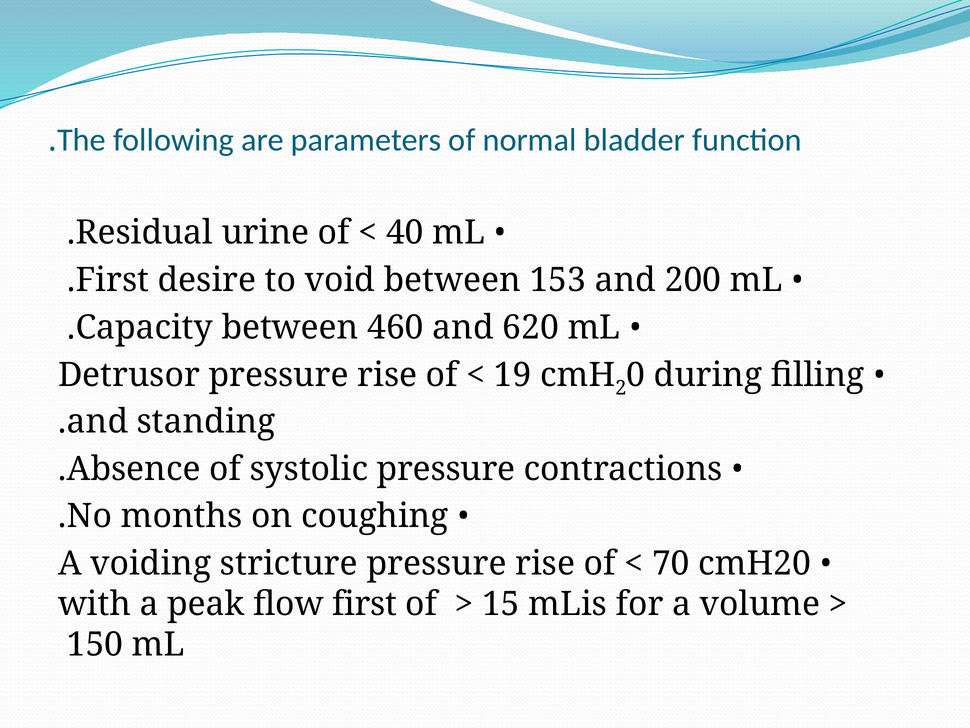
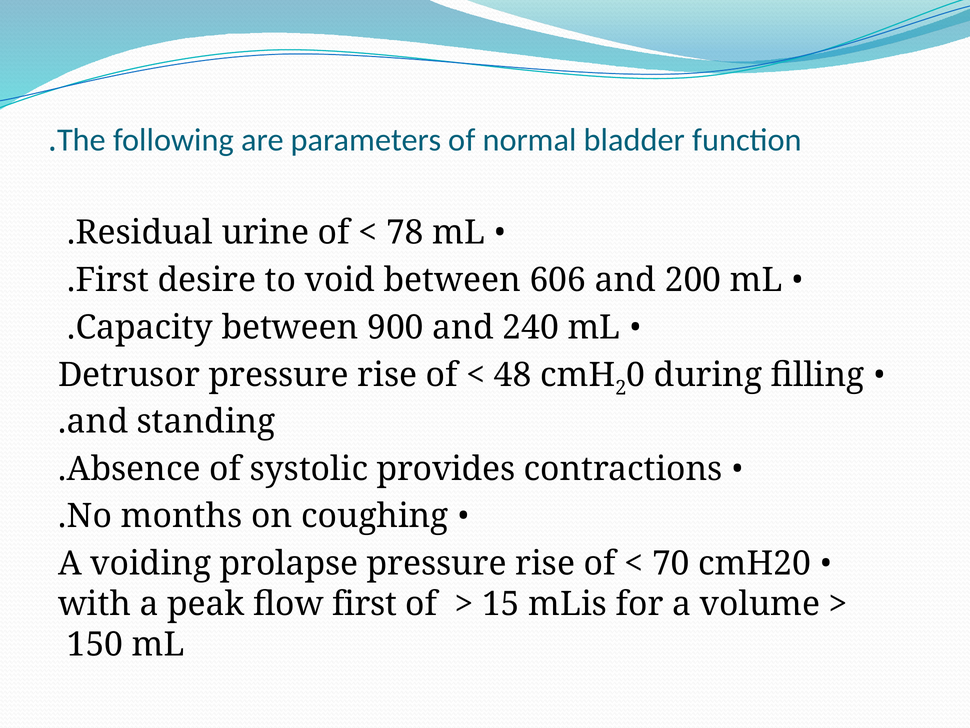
40: 40 -> 78 (405, 233)
153: 153 -> 606 (558, 280)
460: 460 -> 900 (396, 327)
620: 620 -> 240 (531, 327)
19: 19 -> 48 (513, 375)
systolic pressure: pressure -> provides (446, 469)
stricture: stricture -> prolapse (289, 563)
